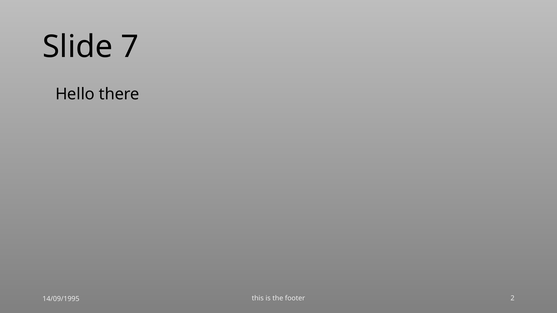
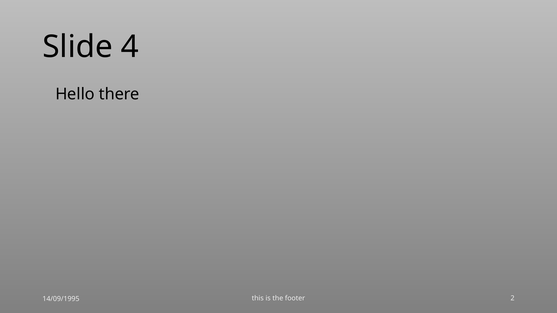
7: 7 -> 4 (130, 47)
